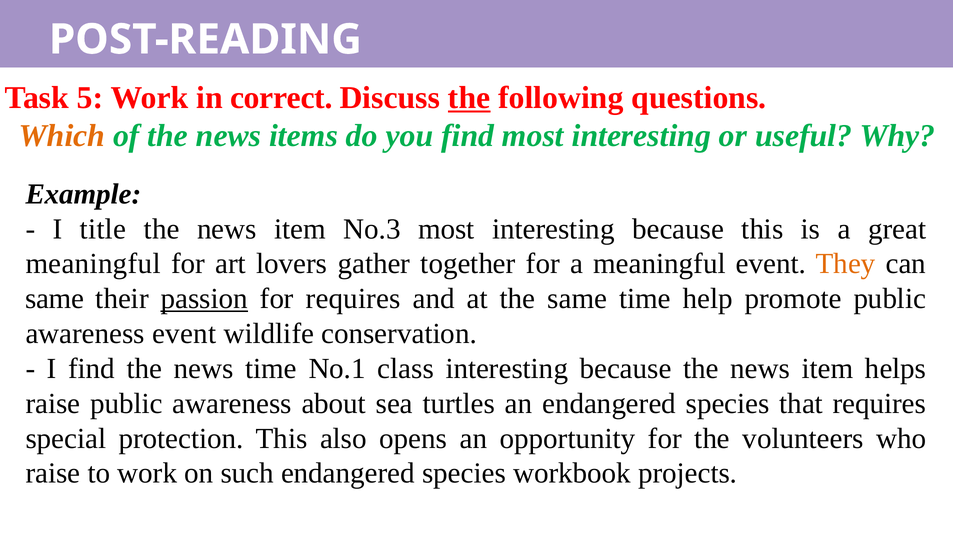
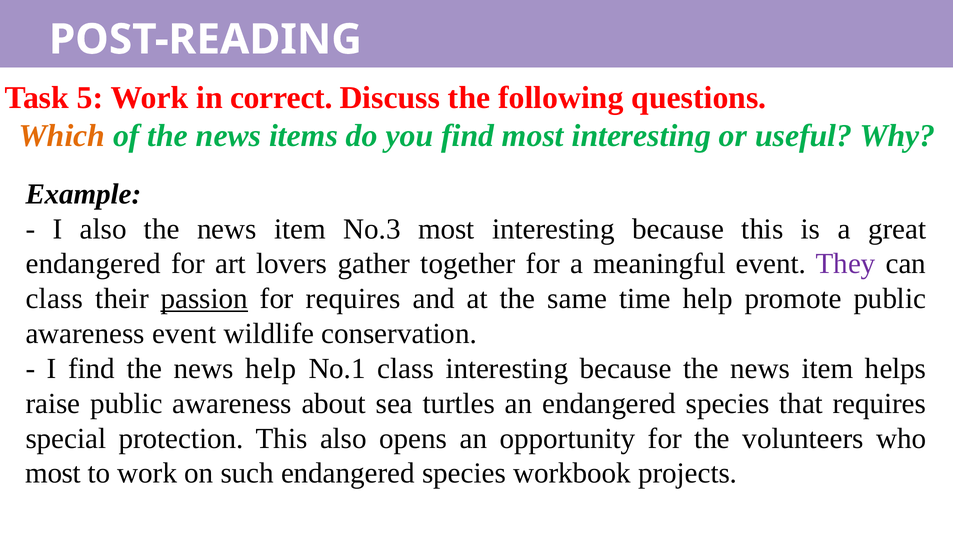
the underline: present -> none (469, 98)
I title: title -> also (103, 229)
meaningful: meaningful -> endangered (93, 264)
They colour: orange -> purple (846, 264)
same: same -> class (54, 299)
news time: time -> help (271, 369)
raise: raise -> most (53, 473)
